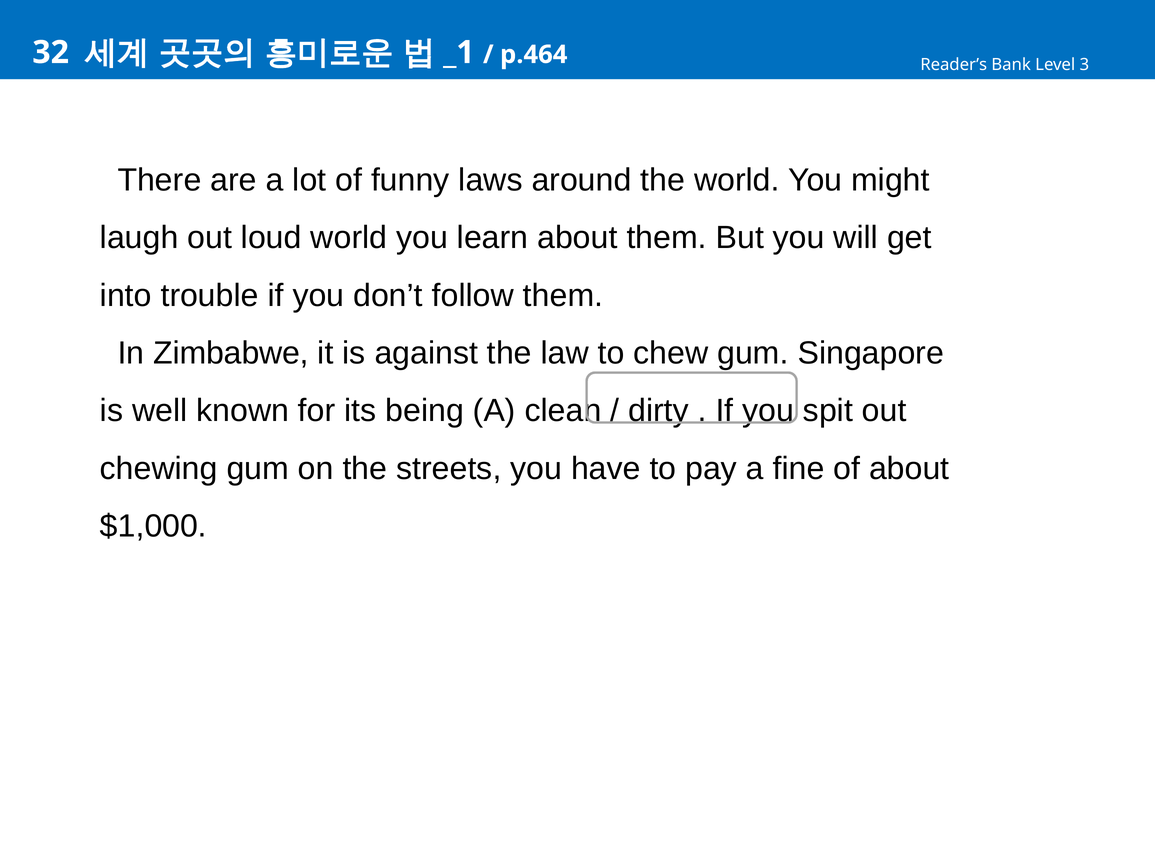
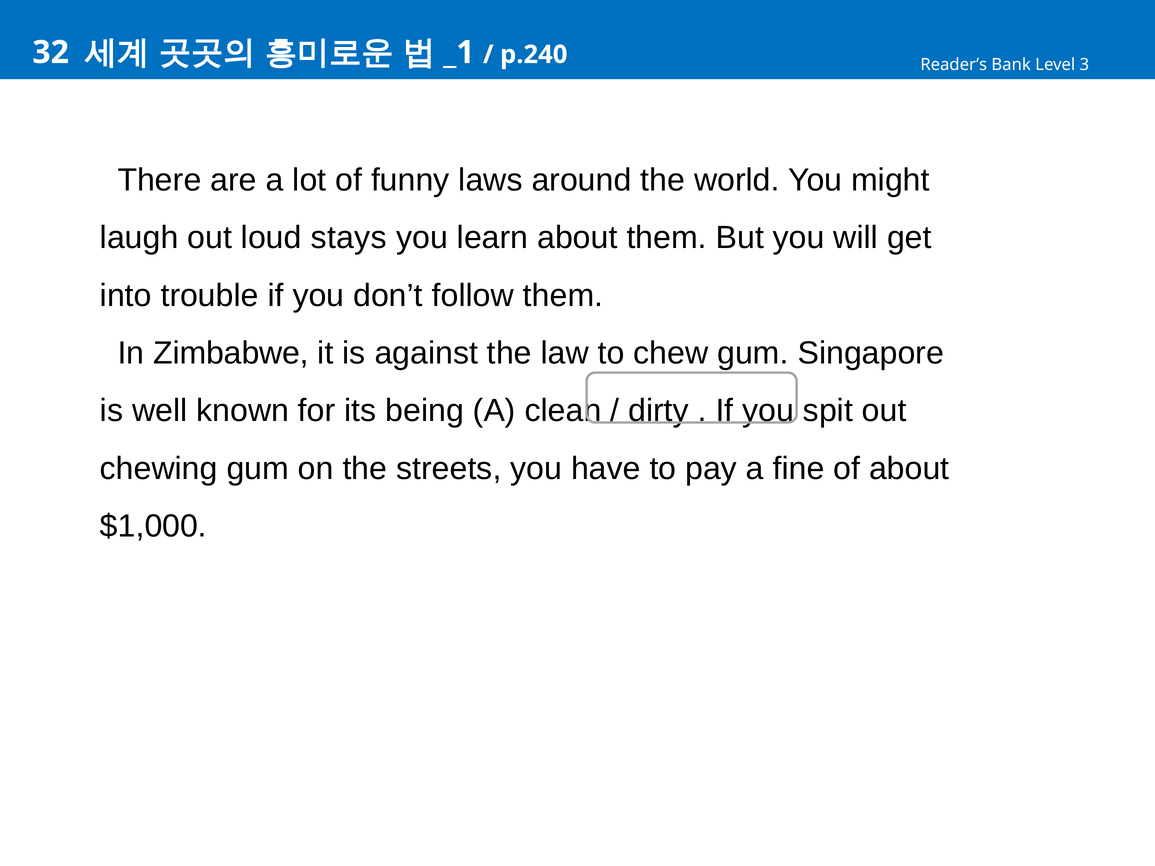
p.464: p.464 -> p.240 (534, 55)
loud world: world -> stays (349, 238)
